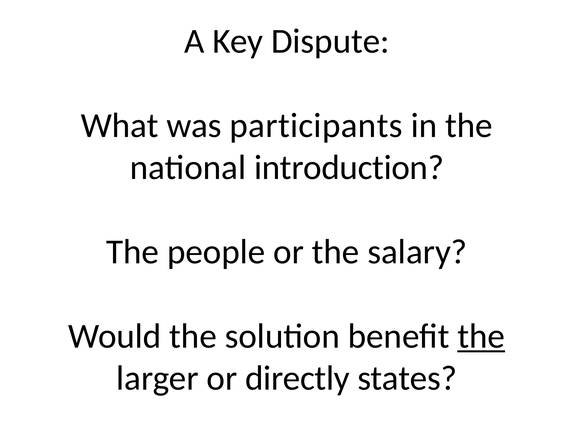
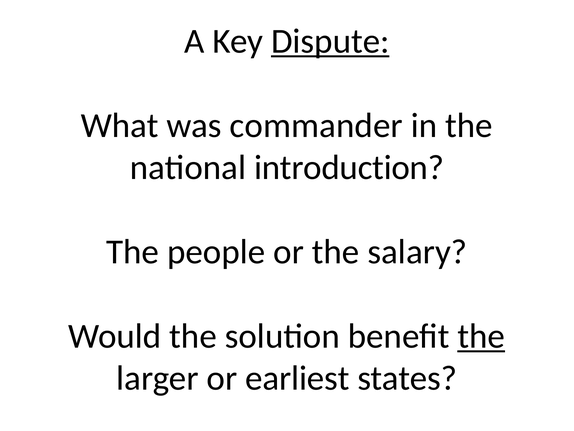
Dispute underline: none -> present (330, 41)
participants: participants -> commander (316, 125)
directly: directly -> earliest (297, 378)
